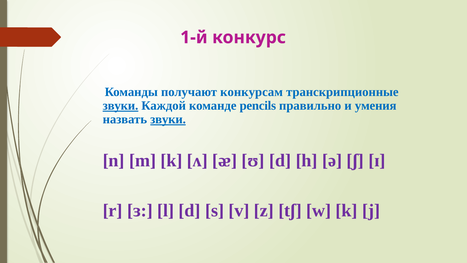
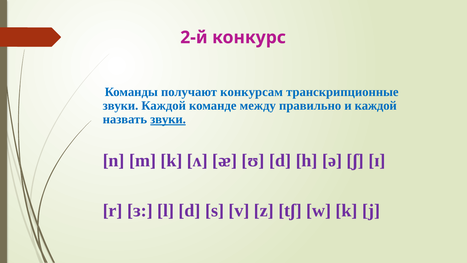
1-й: 1-й -> 2-й (194, 37)
звуки underline: present -> none (120, 106)
pencils: pencils -> между (258, 106)
и умения: умения -> каждой (376, 106)
